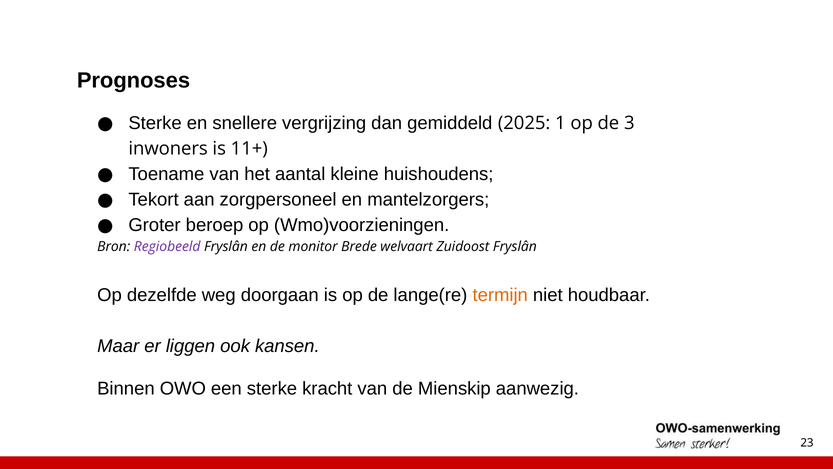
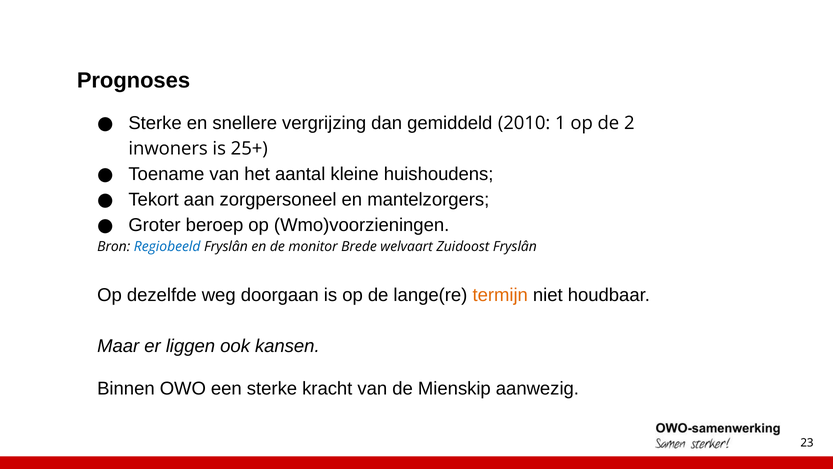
2025: 2025 -> 2010 (524, 123)
3: 3 -> 2 (629, 123)
11+: 11+ -> 25+ (249, 149)
Regiobeeld colour: purple -> blue (167, 247)
